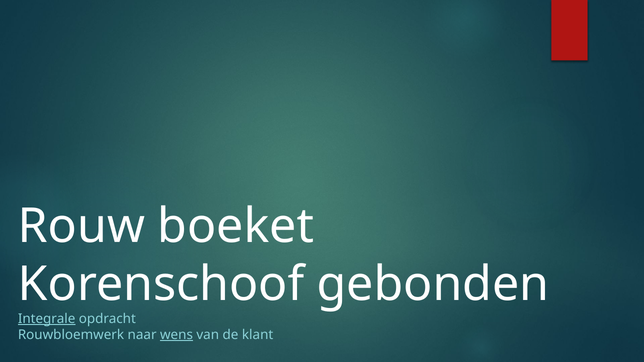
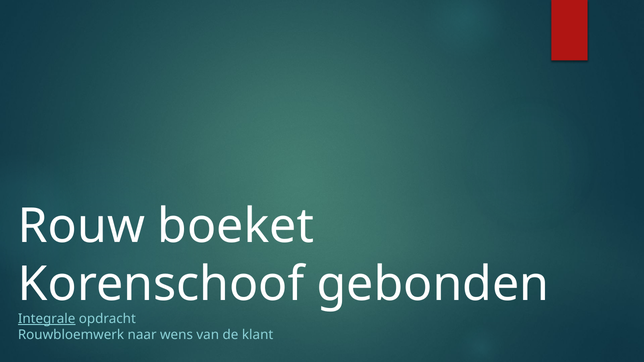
wens underline: present -> none (176, 335)
